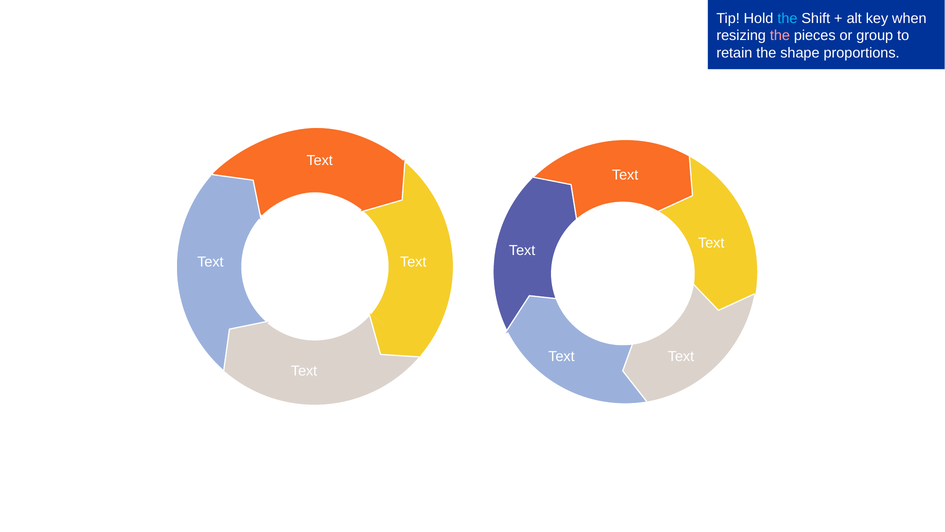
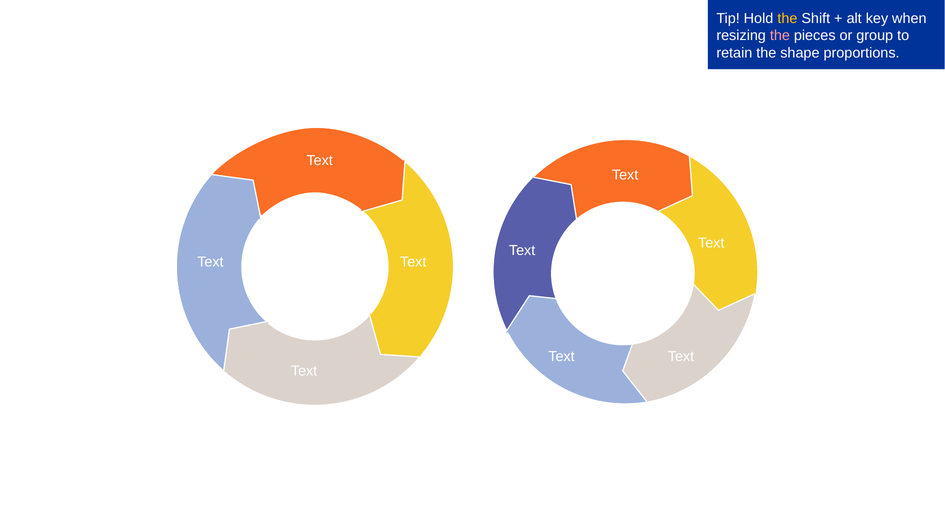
the colour: light blue -> yellow (787, 18)
